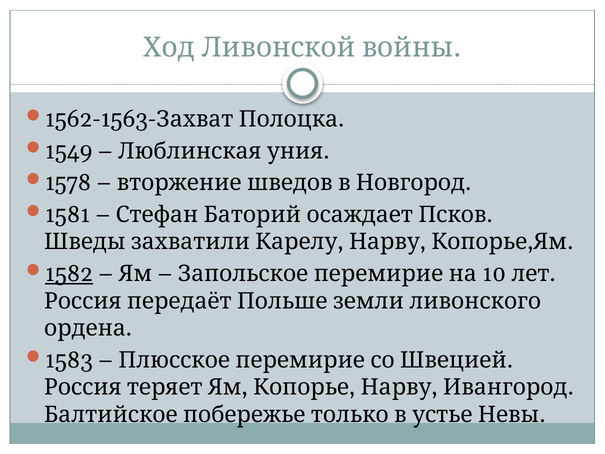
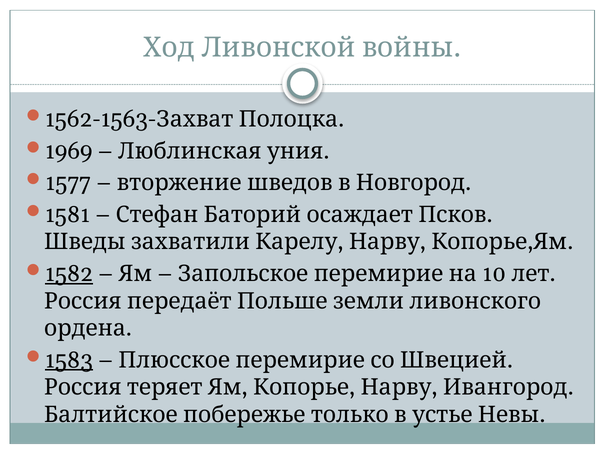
1549: 1549 -> 1969 (69, 151)
1578: 1578 -> 1577 (68, 183)
1583 underline: none -> present (69, 360)
